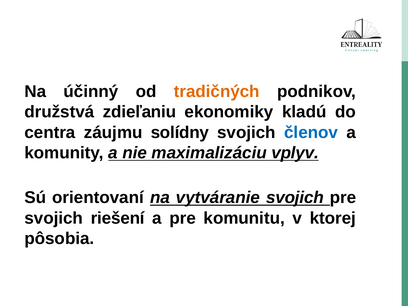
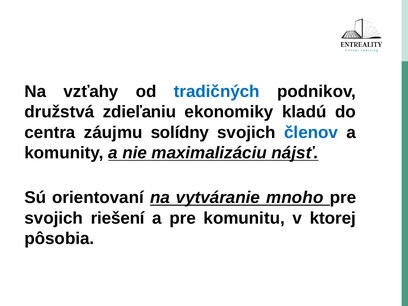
účinný: účinný -> vzťahy (91, 92)
tradičných colour: orange -> blue (217, 92)
vplyv: vplyv -> nájsť (295, 153)
vytváranie svojich: svojich -> mnoho (295, 198)
